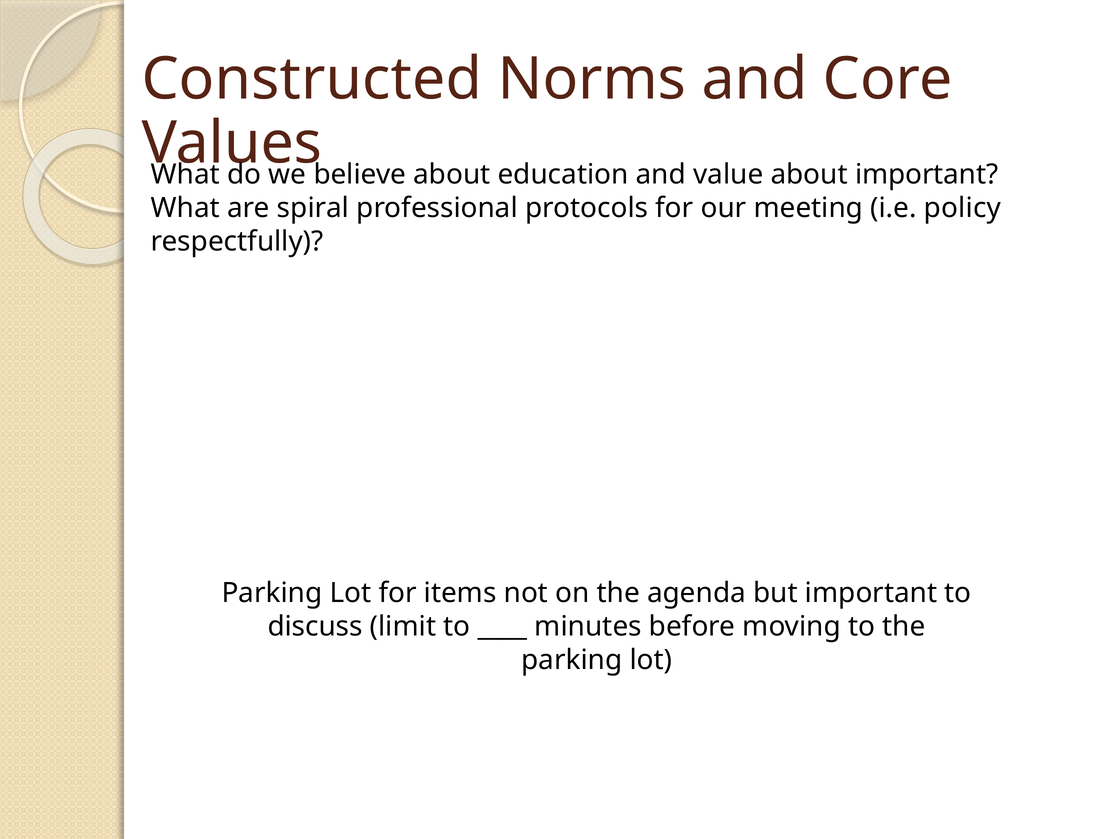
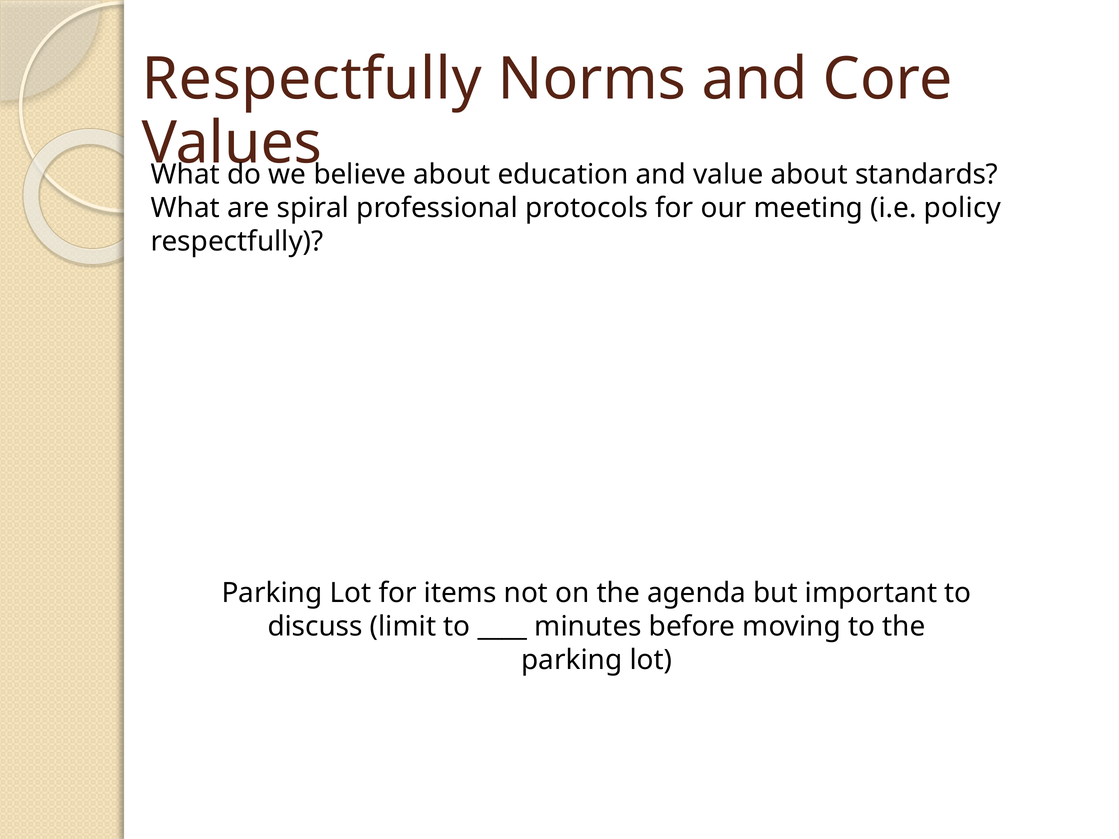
Constructed: Constructed -> Respectfully (312, 79)
about important: important -> standards (927, 175)
